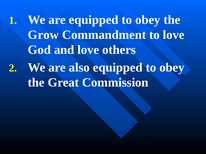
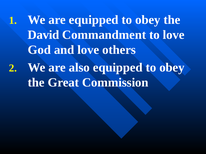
Grow: Grow -> David (43, 35)
